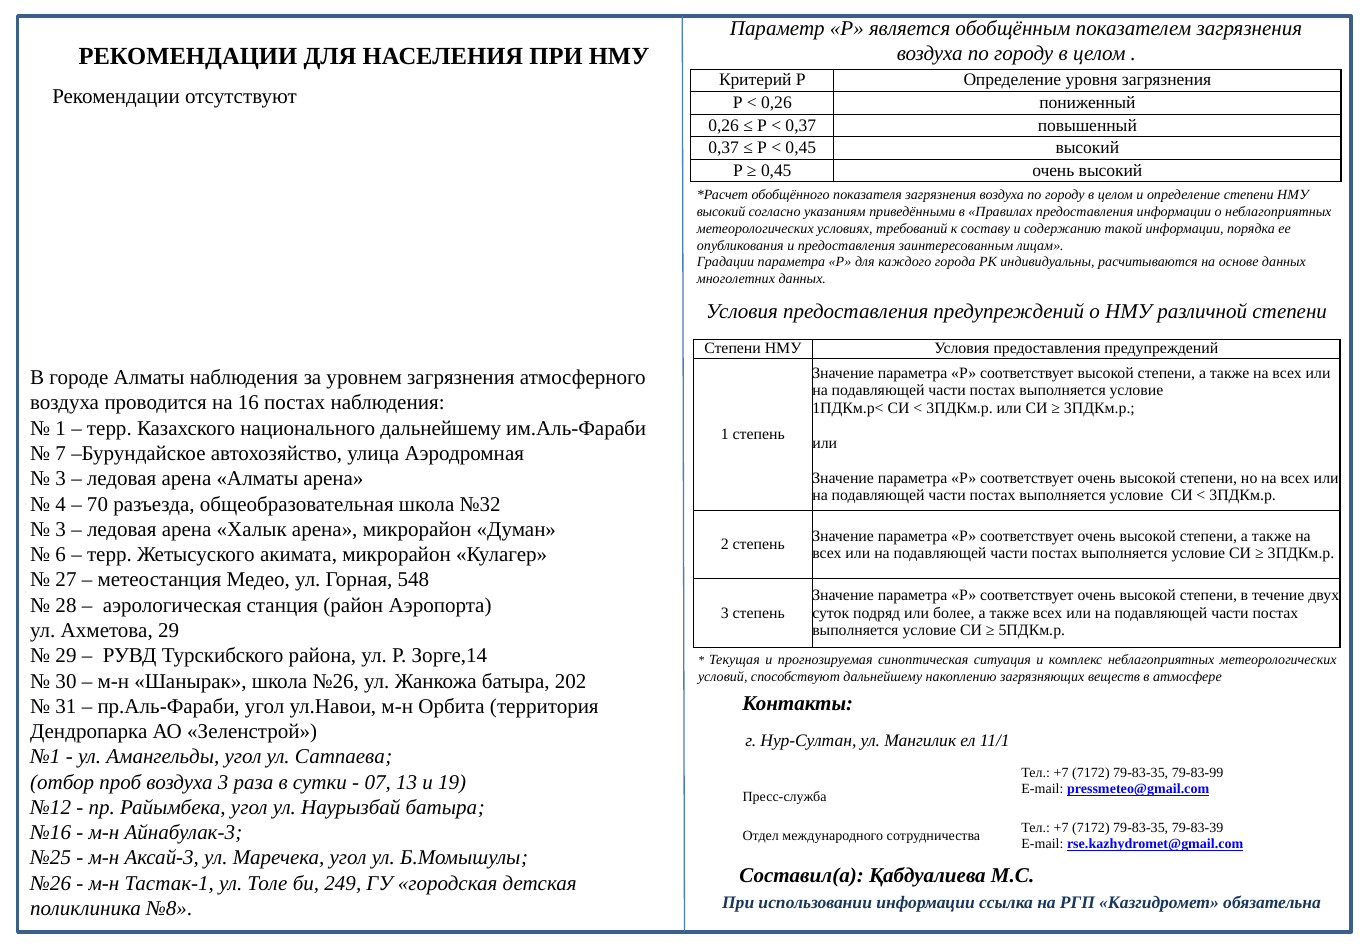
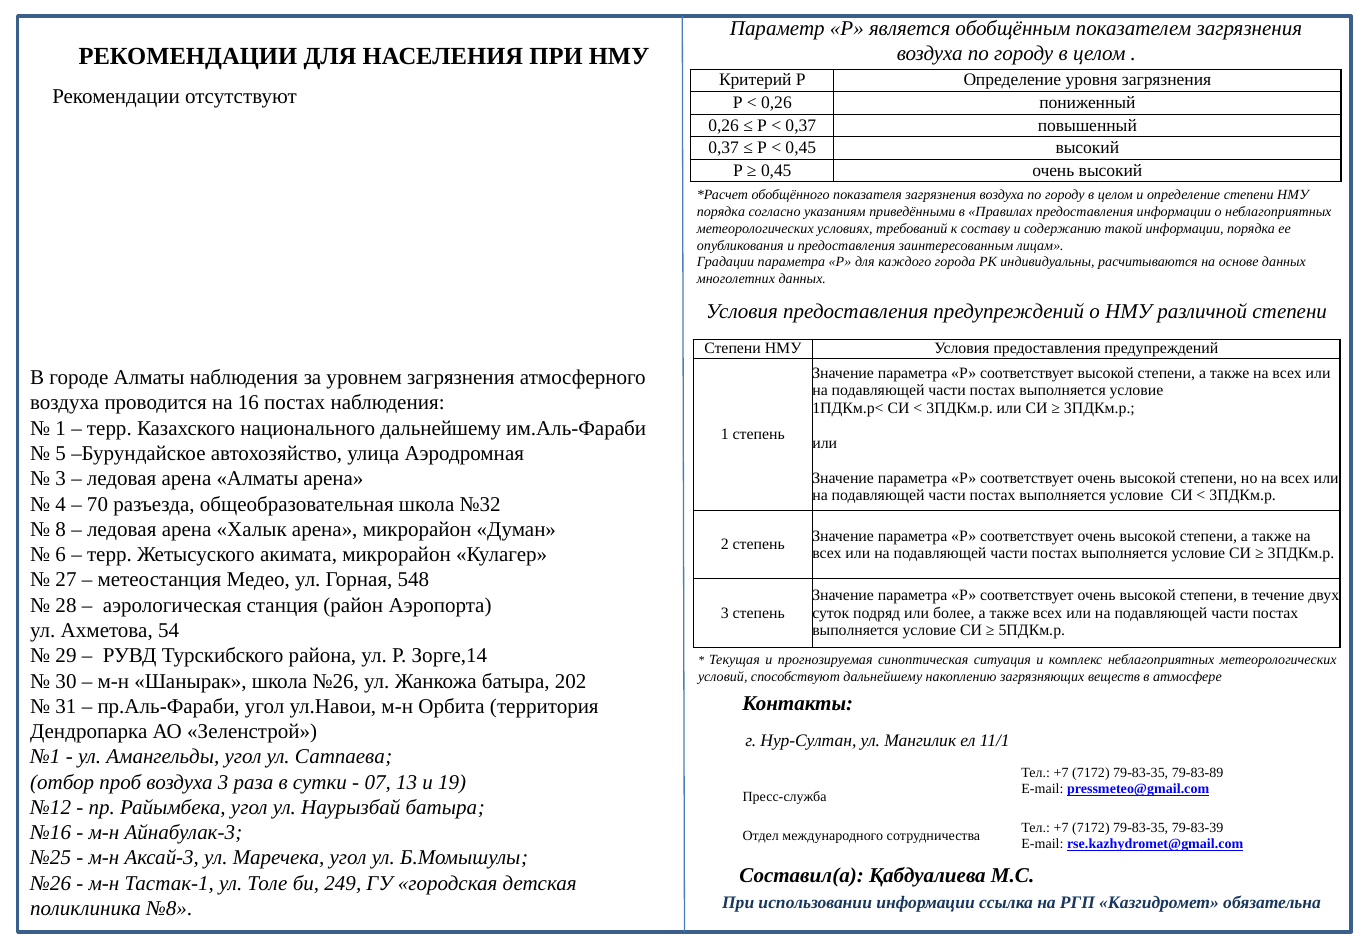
высокий: высокий -> порядка (721, 212)
7: 7 -> 5 (61, 453)
3: 3 -> 8 (61, 529)
Ахметова 29: 29 -> 54 (169, 630)
79-83-99: 79-83-99 -> 79-83-89 (1198, 773)
